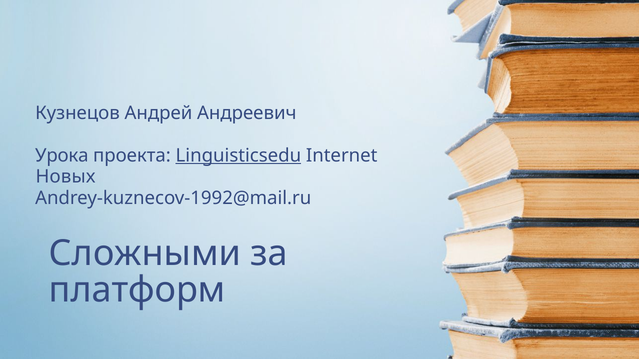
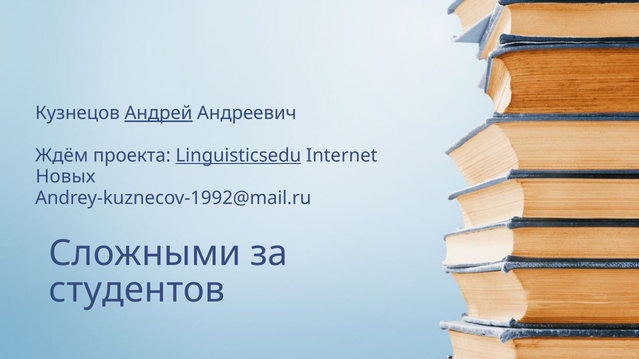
Андрей underline: none -> present (158, 113)
Урока: Урока -> Ждём (62, 156)
платформ: платформ -> студентов (137, 290)
